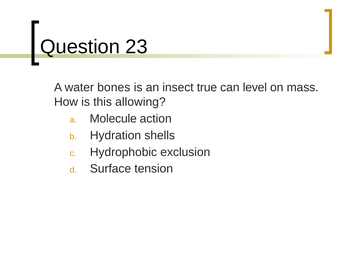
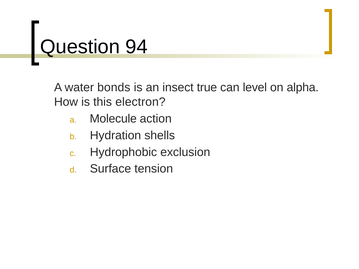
23: 23 -> 94 (137, 47)
bones: bones -> bonds (114, 88)
mass: mass -> alpha (303, 88)
allowing: allowing -> electron (140, 102)
